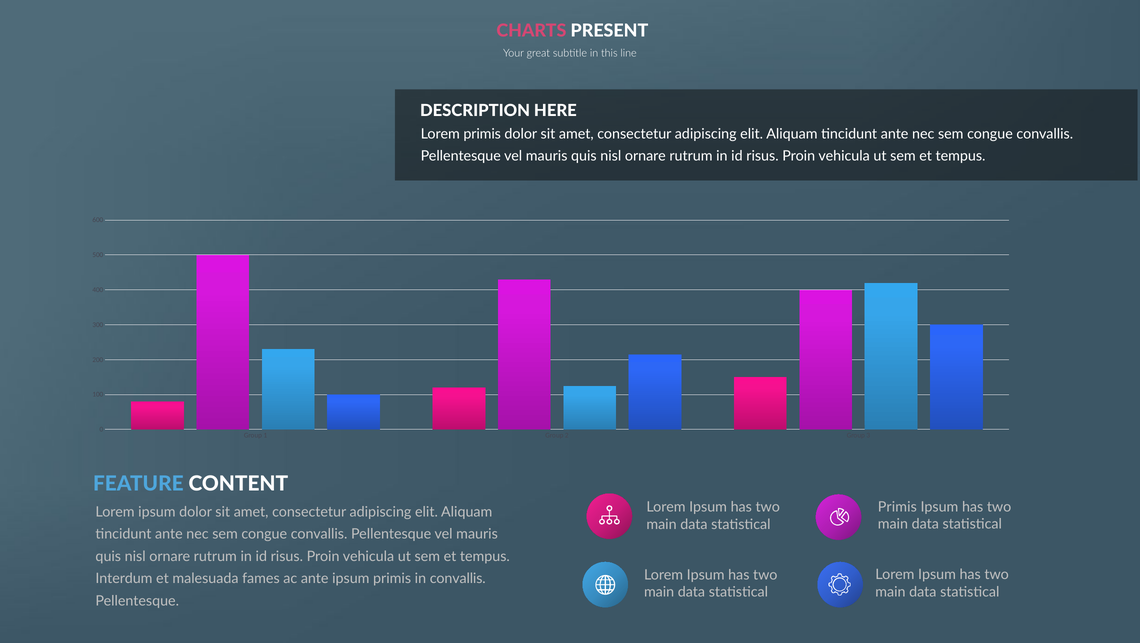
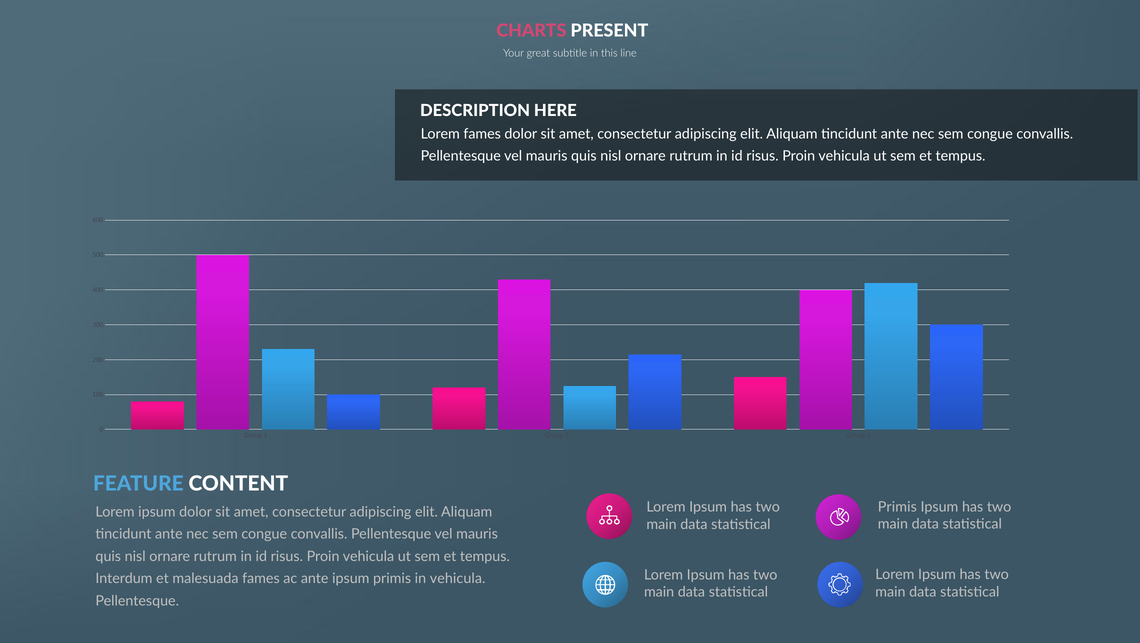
Lorem primis: primis -> fames (482, 134)
in convallis: convallis -> vehicula (458, 579)
